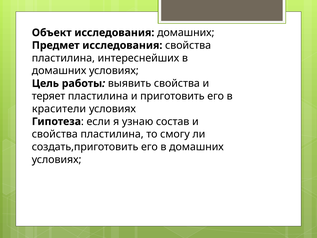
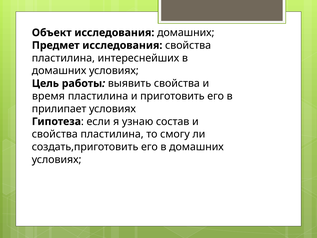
теряет: теряет -> время (48, 96)
красители: красители -> прилипает (59, 109)
